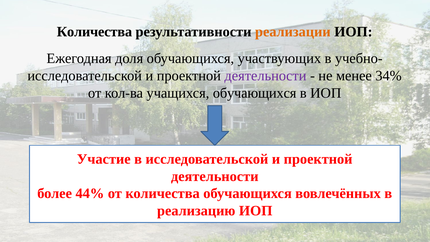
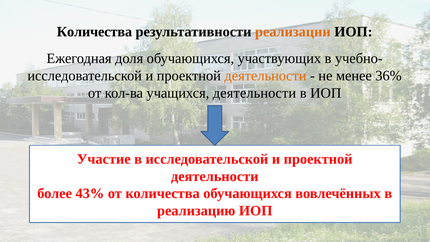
деятельности colour: purple -> orange (265, 76)
34%: 34% -> 36% (389, 76)
учащихся обучающихся: обучающихся -> деятельности (255, 93)
44%: 44% -> 43% (90, 193)
